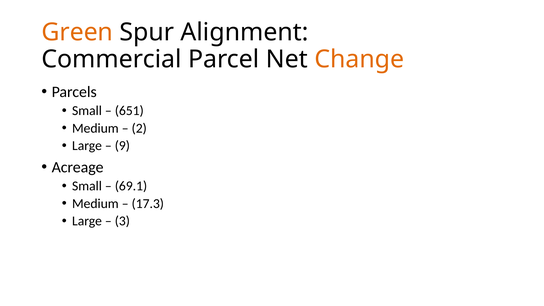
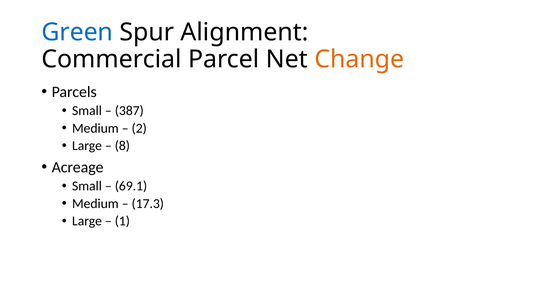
Green colour: orange -> blue (77, 32)
651: 651 -> 387 (129, 111)
9: 9 -> 8 (122, 146)
3: 3 -> 1 (122, 221)
